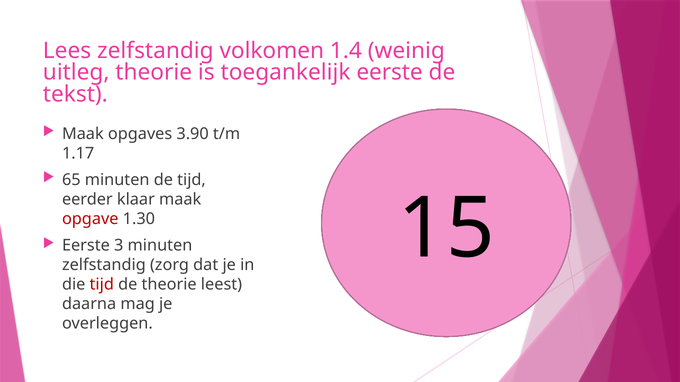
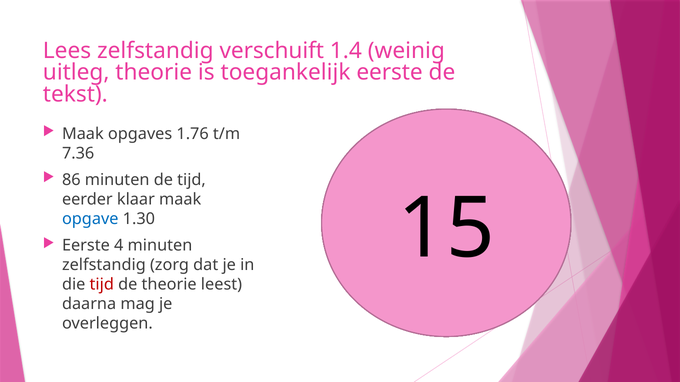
volkomen: volkomen -> verschuift (272, 51)
3.90: 3.90 -> 1.76 (193, 134)
1.17: 1.17 -> 7.36 (78, 154)
65: 65 -> 86 (71, 180)
opgave colour: red -> blue (90, 219)
3: 3 -> 4 (119, 246)
